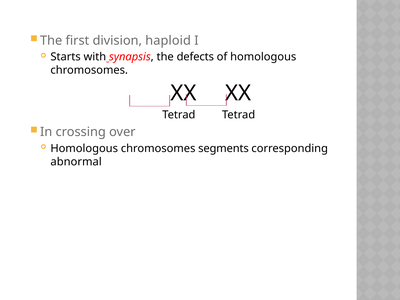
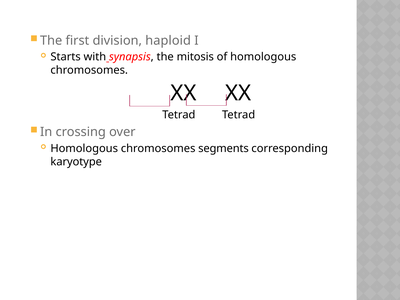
defects: defects -> mitosis (195, 57)
abnormal: abnormal -> karyotype (76, 162)
